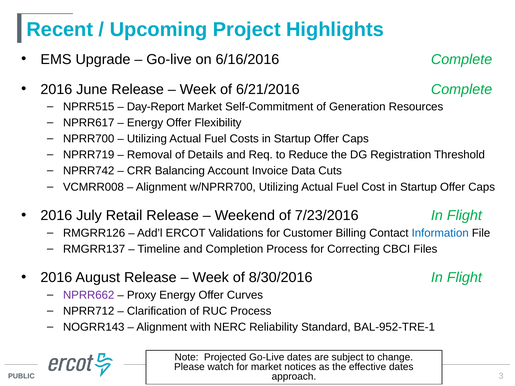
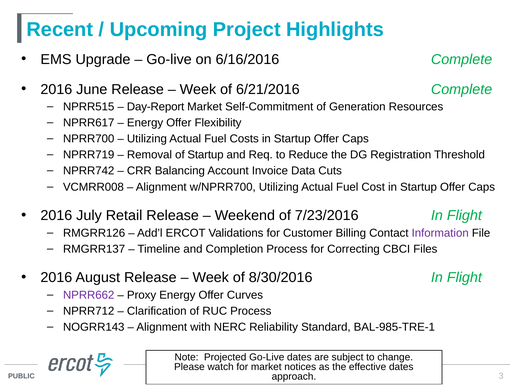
of Details: Details -> Startup (206, 155)
Information colour: blue -> purple (440, 233)
BAL-952-TRE-1: BAL-952-TRE-1 -> BAL-985-TRE-1 (394, 327)
